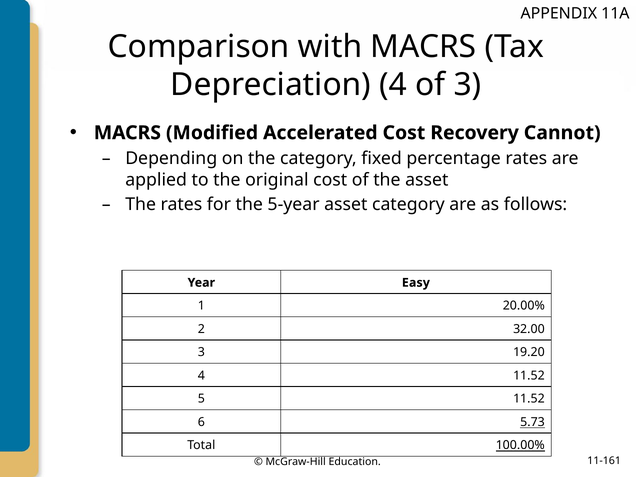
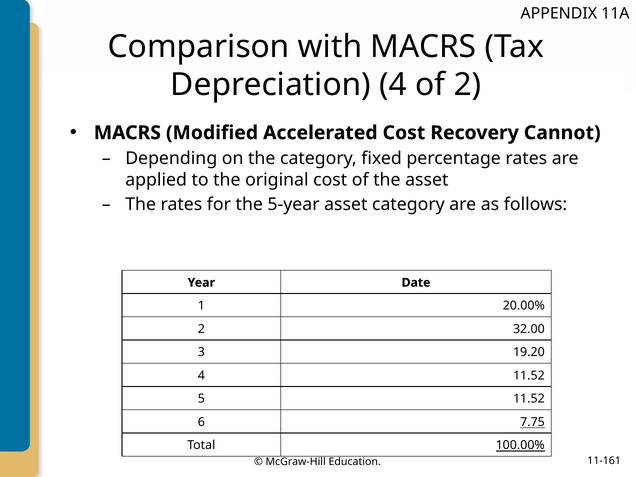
of 3: 3 -> 2 (467, 85)
Easy: Easy -> Date (416, 283)
5.73: 5.73 -> 7.75 (533, 422)
